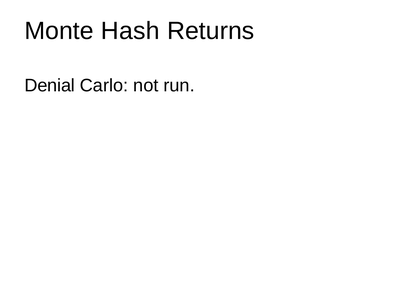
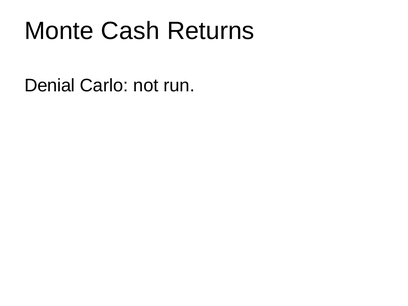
Hash: Hash -> Cash (130, 31)
